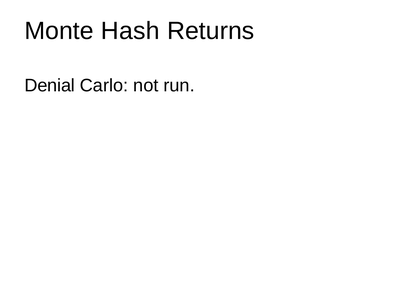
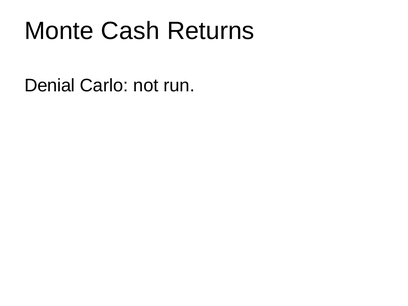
Hash: Hash -> Cash (130, 31)
